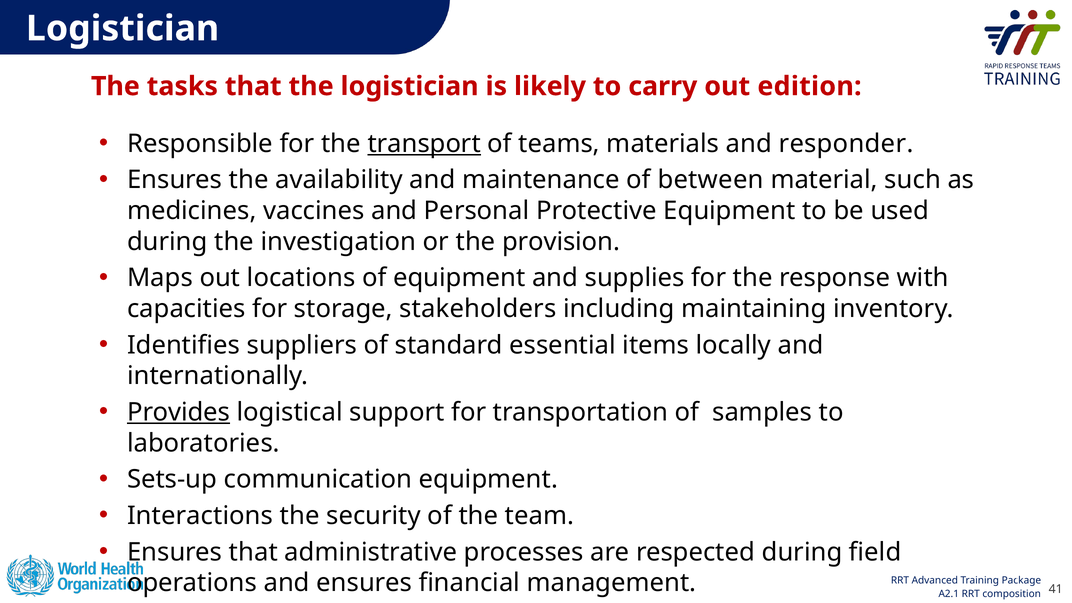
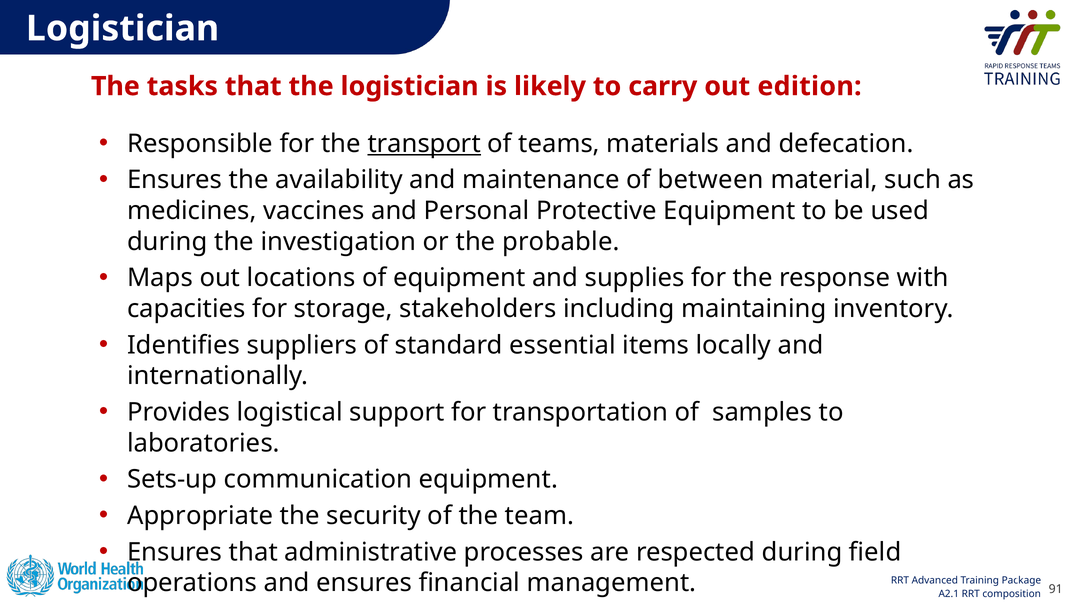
responder: responder -> defecation (846, 144)
provision: provision -> probable (561, 242)
Provides underline: present -> none (179, 412)
Interactions: Interactions -> Appropriate (200, 516)
41: 41 -> 91 (1056, 589)
